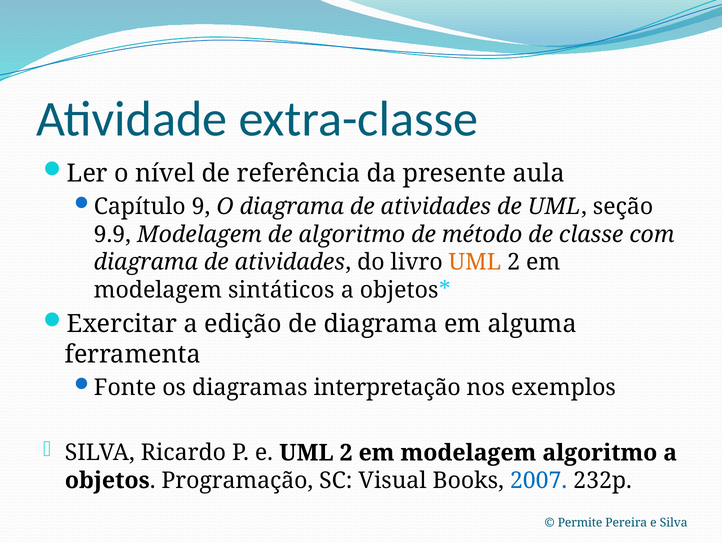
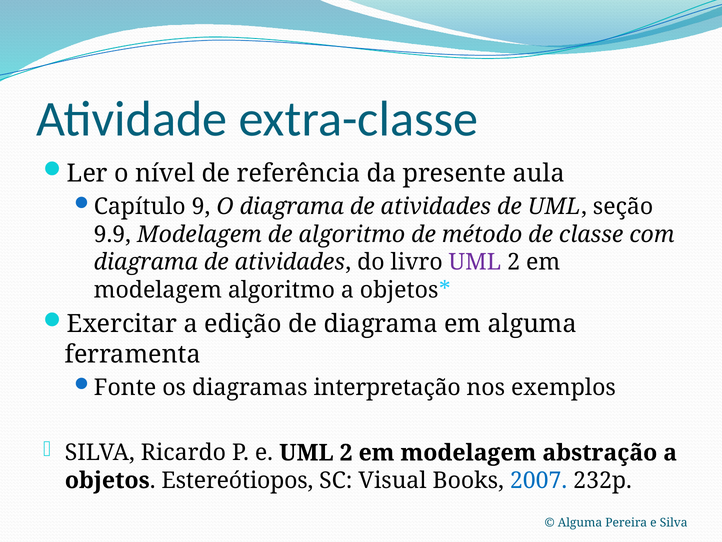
UML colour: orange -> purple (475, 262)
modelagem sintáticos: sintáticos -> algoritmo (281, 290)
modelagem algoritmo: algoritmo -> abstração (600, 452)
Programação: Programação -> Estereótiopos (237, 480)
Permite: Permite -> Alguma (580, 522)
